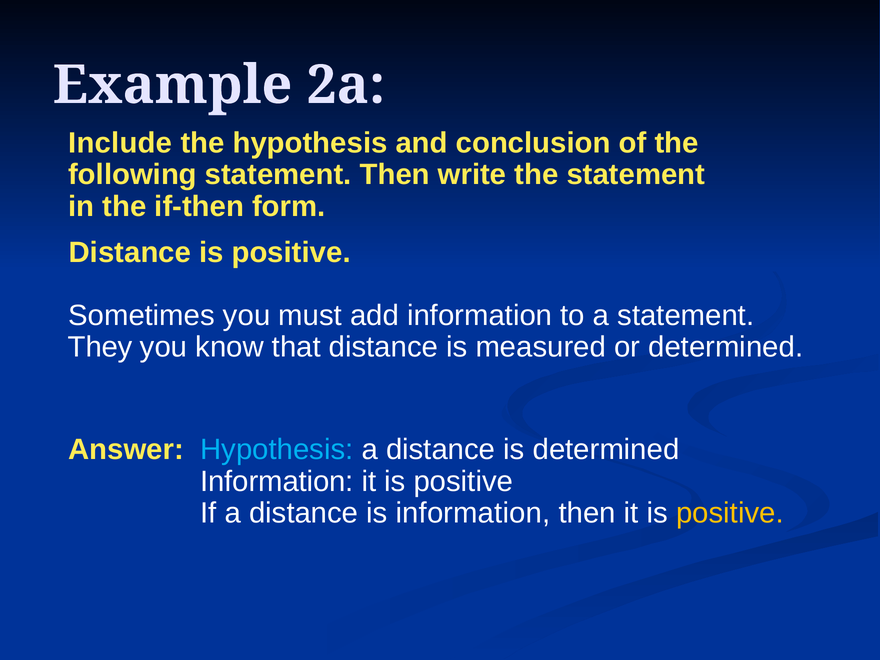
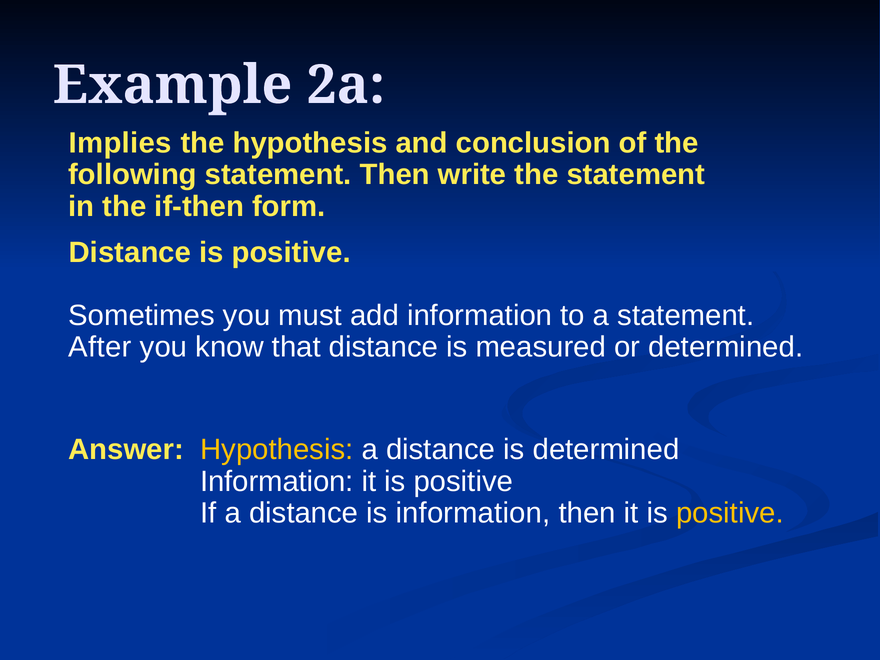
Include: Include -> Implies (120, 143)
They: They -> After (100, 347)
Hypothesis colour: light blue -> yellow (277, 450)
